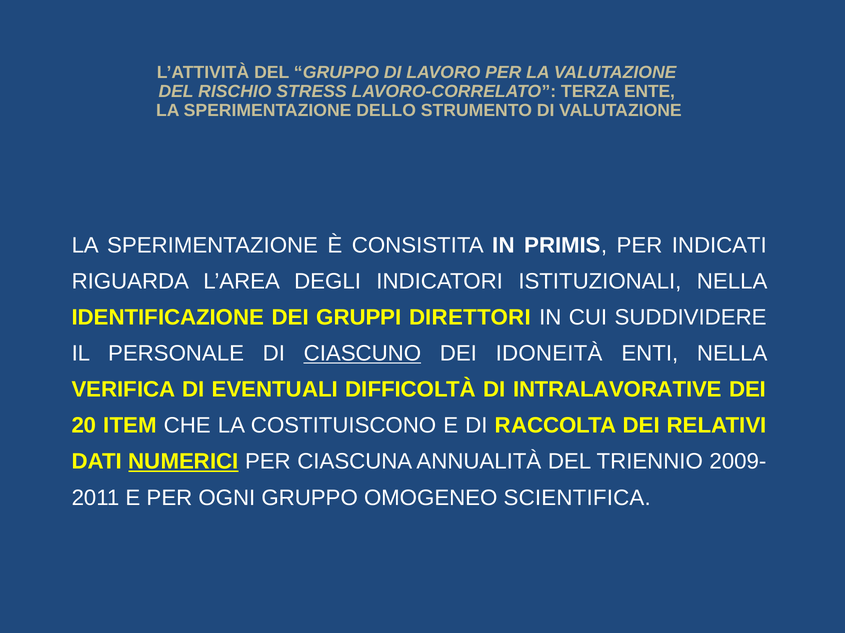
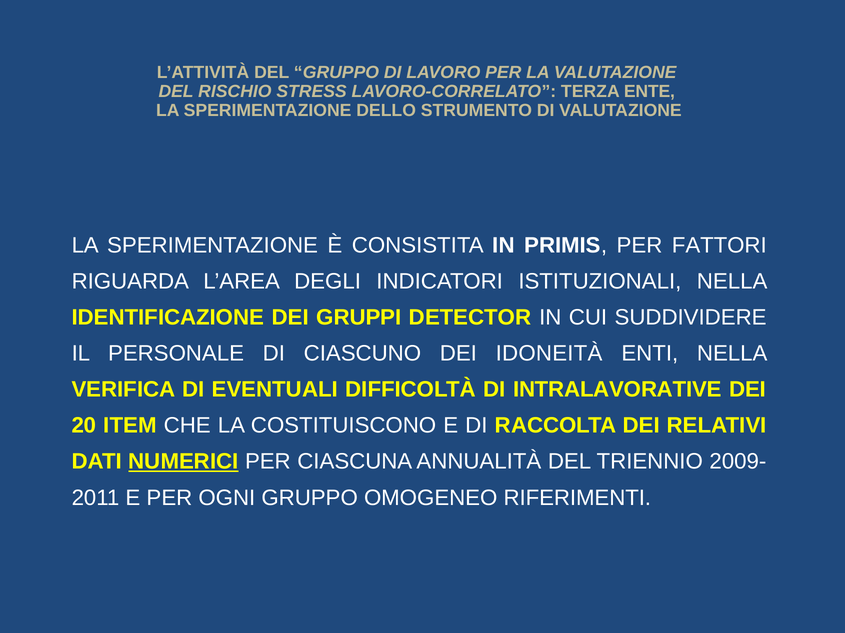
INDICATI: INDICATI -> FATTORI (719, 246)
DIRETTORI: DIRETTORI -> DETECTOR (470, 318)
CIASCUNO underline: present -> none (362, 354)
SCIENTIFICA: SCIENTIFICA -> RIFERIMENTI (577, 498)
